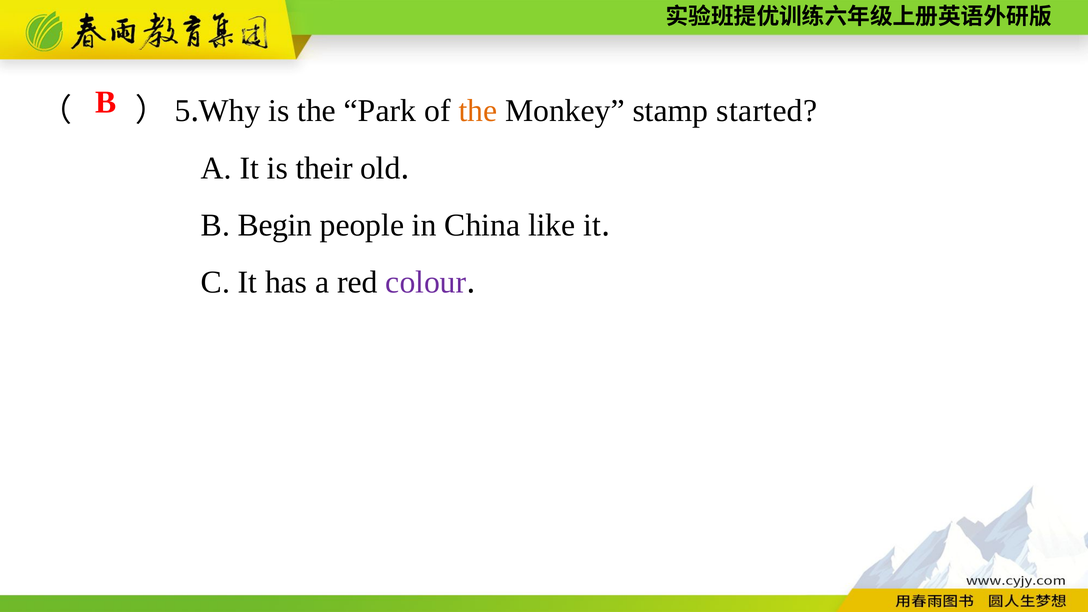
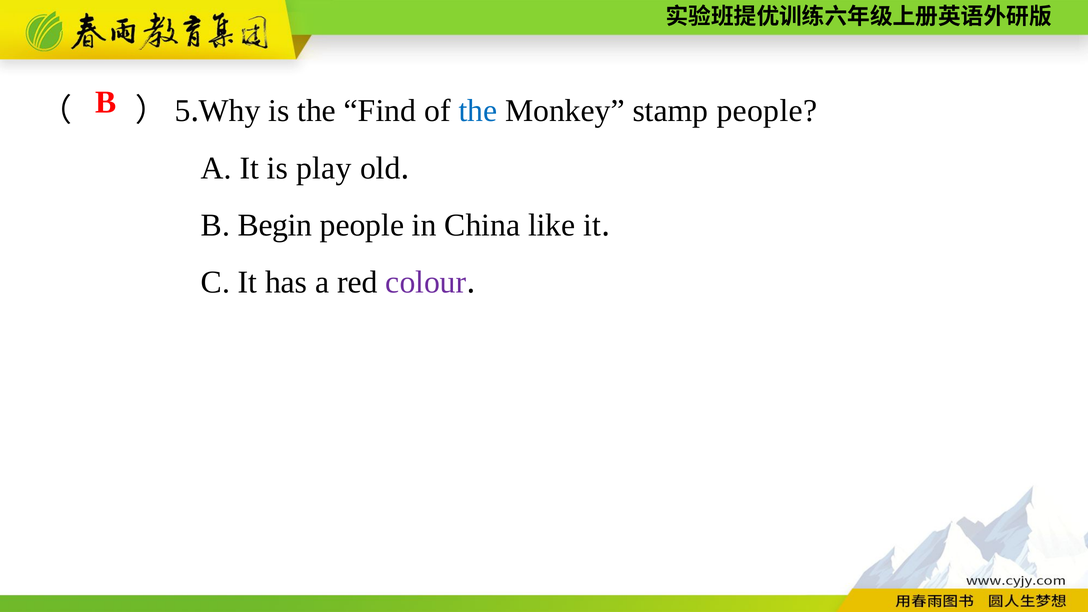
Park: Park -> Find (380, 111)
the colour: orange -> blue (478, 111)
stamp started: started -> people (767, 111)
their: their -> play (324, 168)
